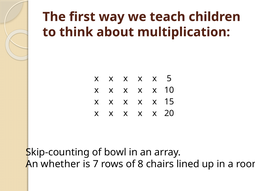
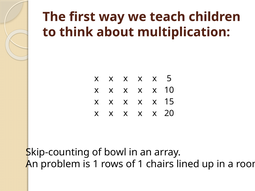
whether: whether -> problem (61, 164)
is 7: 7 -> 1 (96, 164)
of 8: 8 -> 1 (141, 164)
